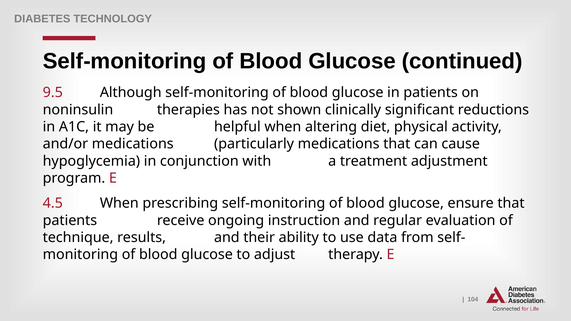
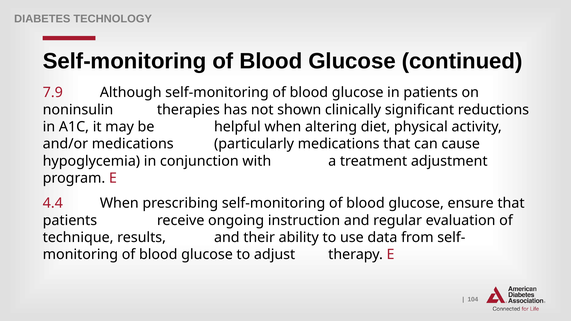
9.5: 9.5 -> 7.9 (53, 93)
4.5: 4.5 -> 4.4 (53, 203)
